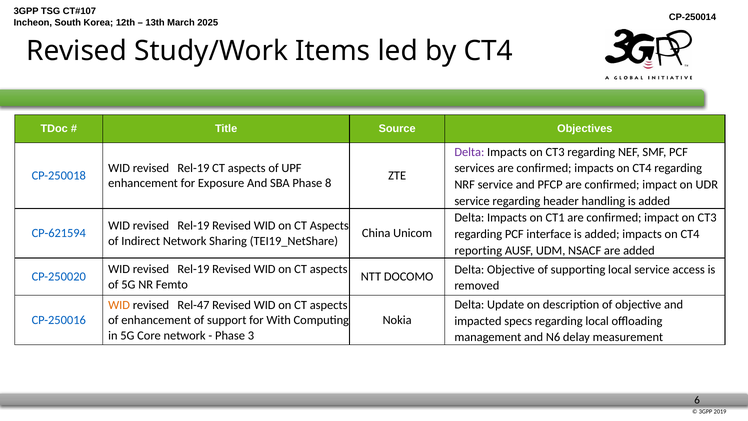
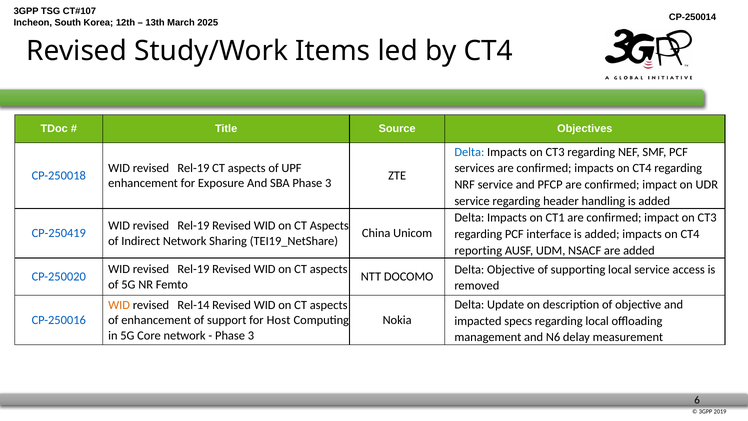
Delta colour: purple -> blue (469, 152)
SBA Phase 8: 8 -> 3 (328, 183)
CP-621594: CP-621594 -> CP-250419 (59, 233)
Rel-47: Rel-47 -> Rel-14 (193, 305)
With: With -> Host (279, 320)
